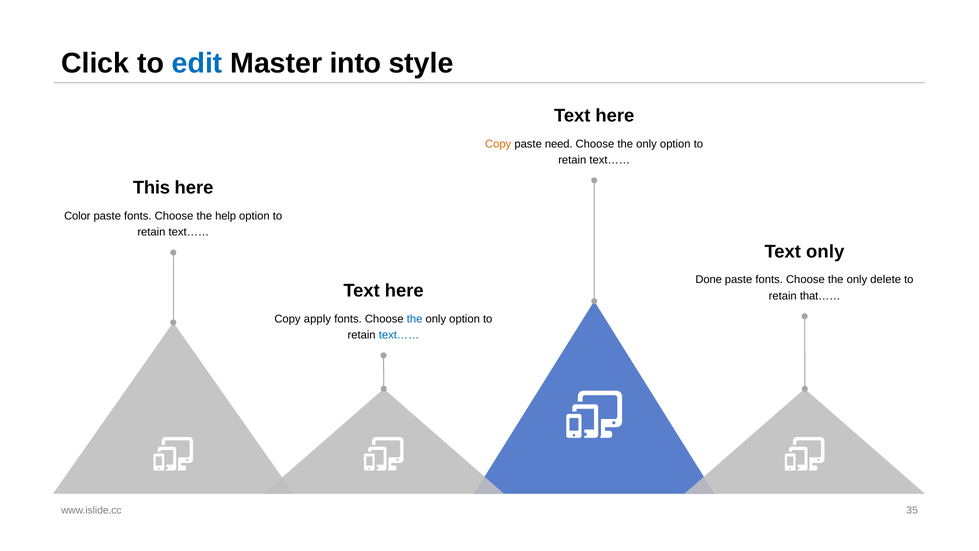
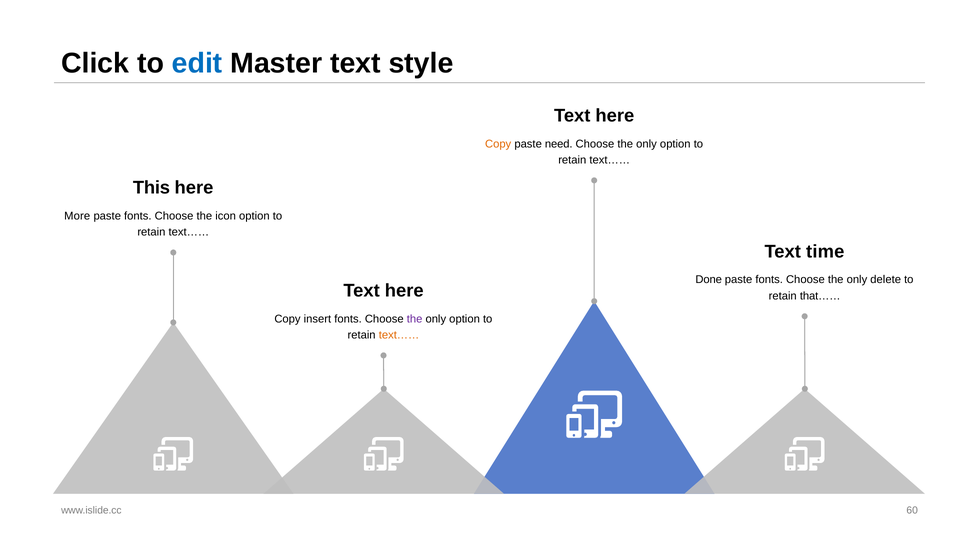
Master into: into -> text (355, 63)
Color: Color -> More (77, 216)
help: help -> icon (226, 216)
Text only: only -> time (825, 251)
apply: apply -> insert (317, 319)
the colour: blue -> purple (415, 319)
text…… colour: blue -> orange (399, 335)
35: 35 -> 60 (912, 510)
